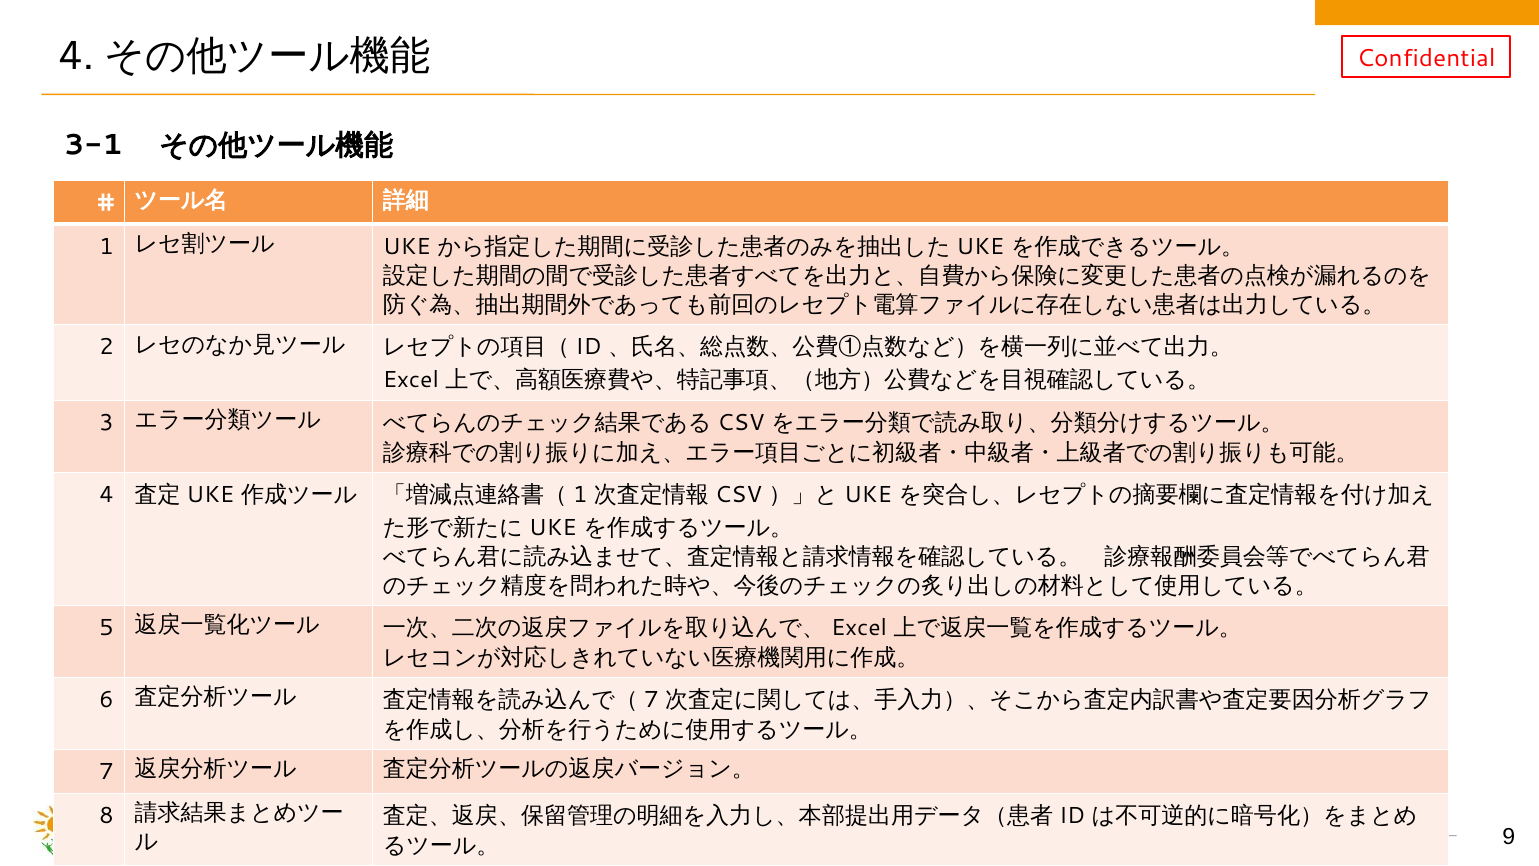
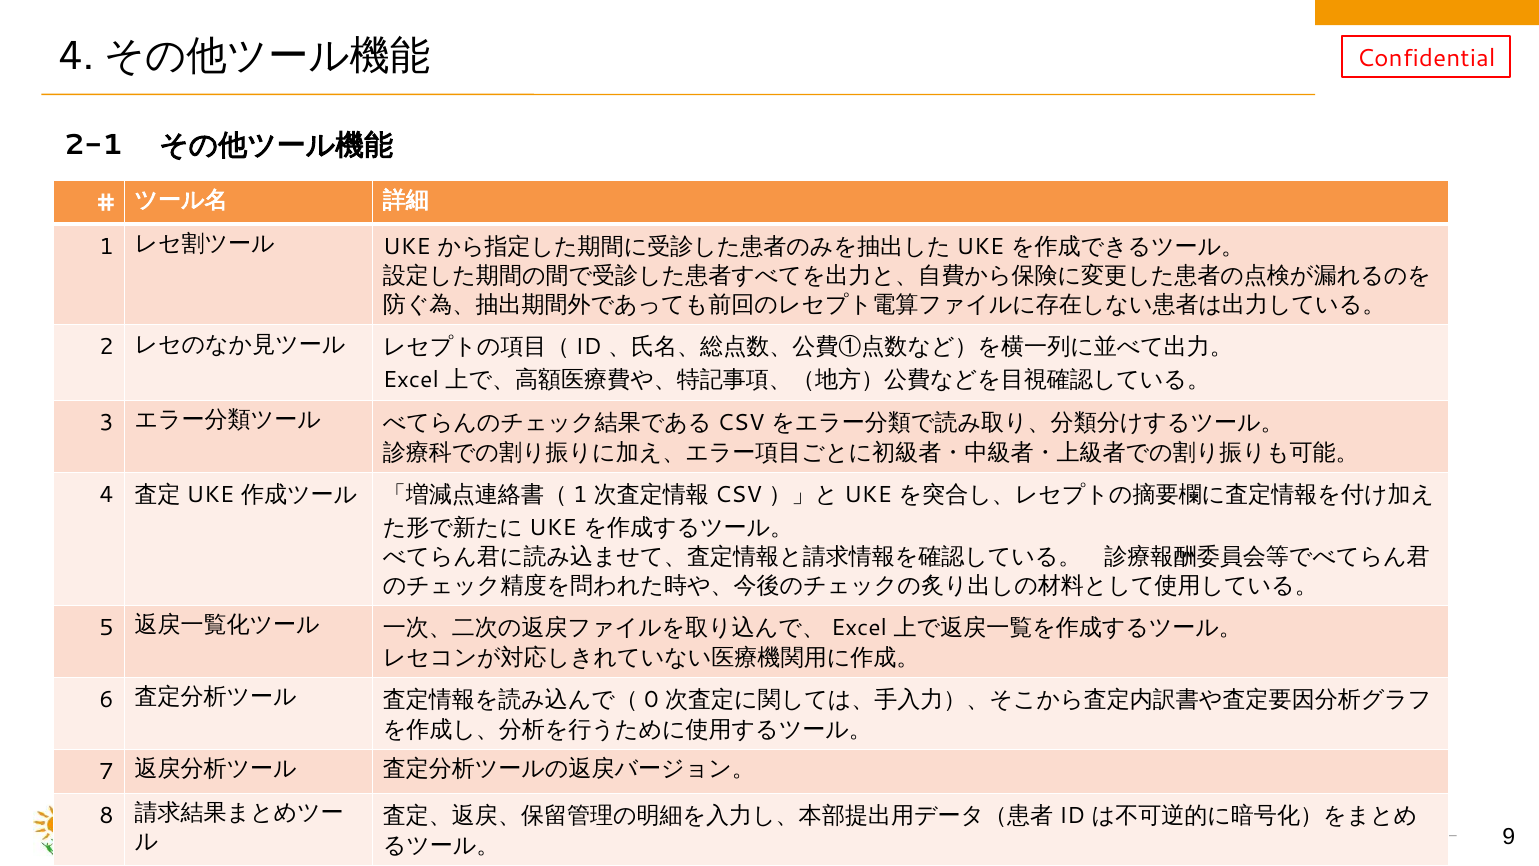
3-1: 3-1 -> 2-1 (93, 145)
7: 7 -> 0 (651, 700)
